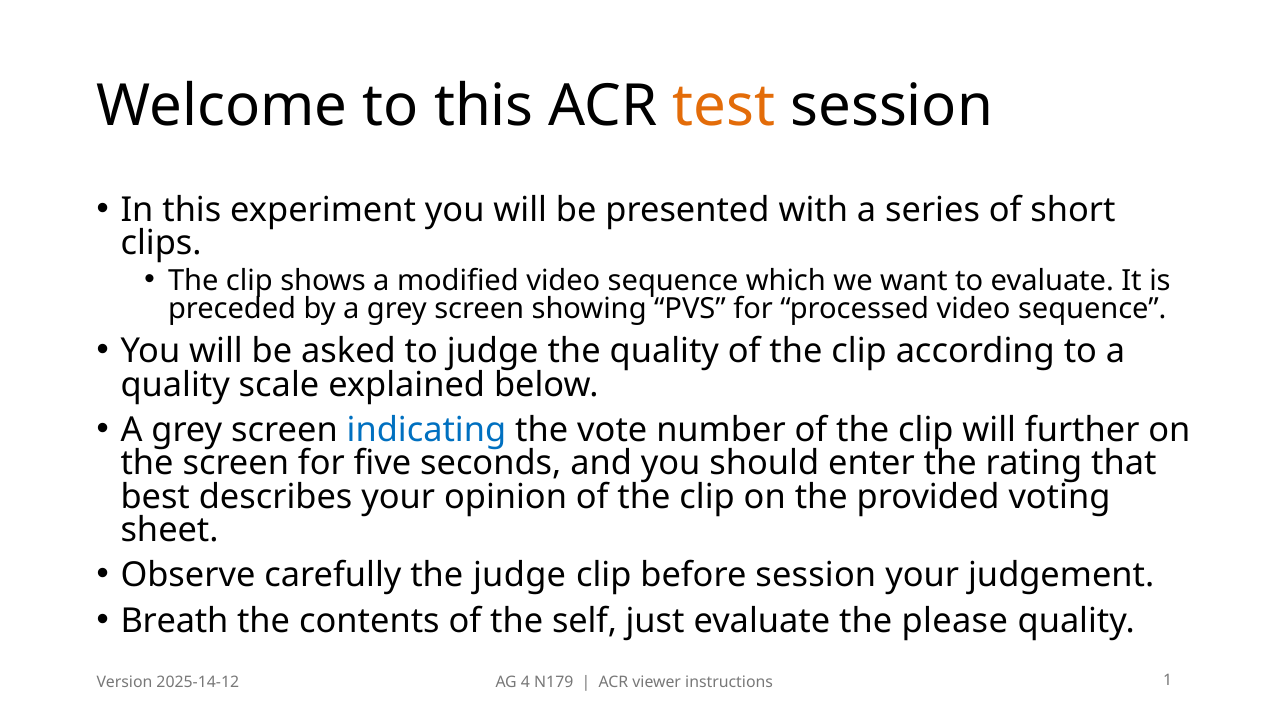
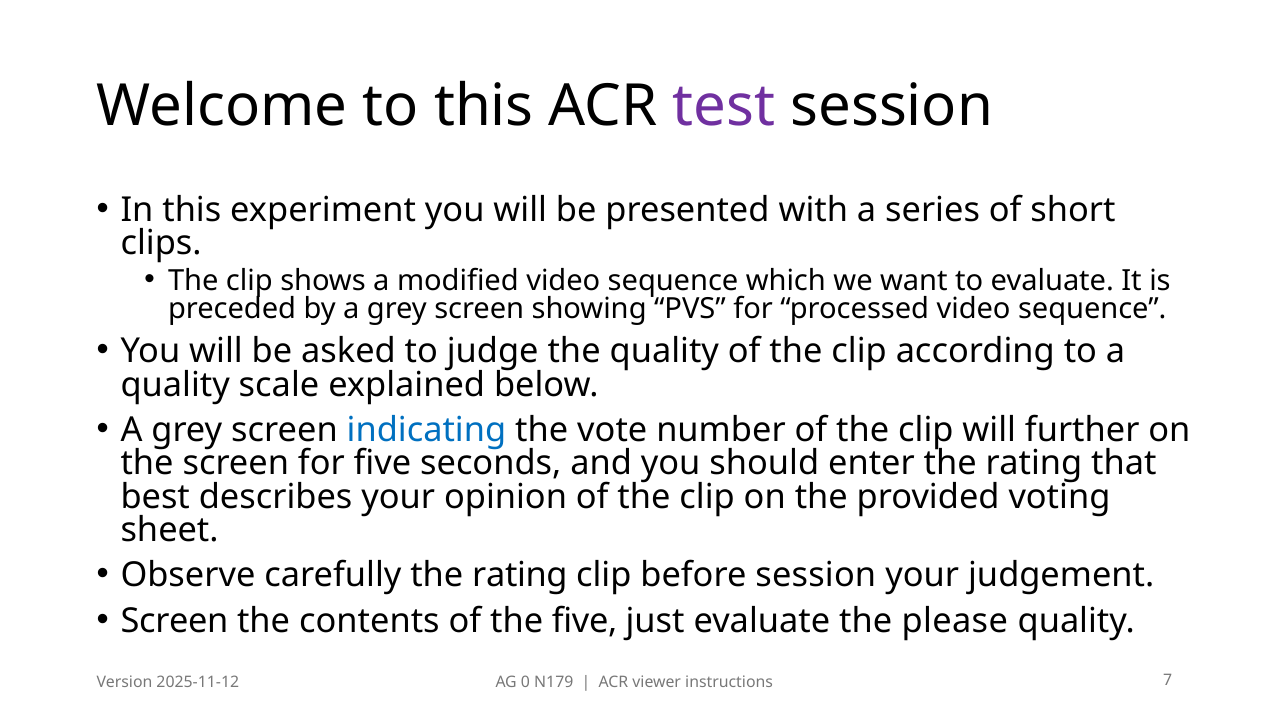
test colour: orange -> purple (724, 107)
carefully the judge: judge -> rating (520, 575)
Breath: Breath -> Screen (175, 621)
the self: self -> five (585, 621)
2025-14-12: 2025-14-12 -> 2025-11-12 (198, 682)
4: 4 -> 0 (525, 682)
1: 1 -> 7 (1168, 680)
